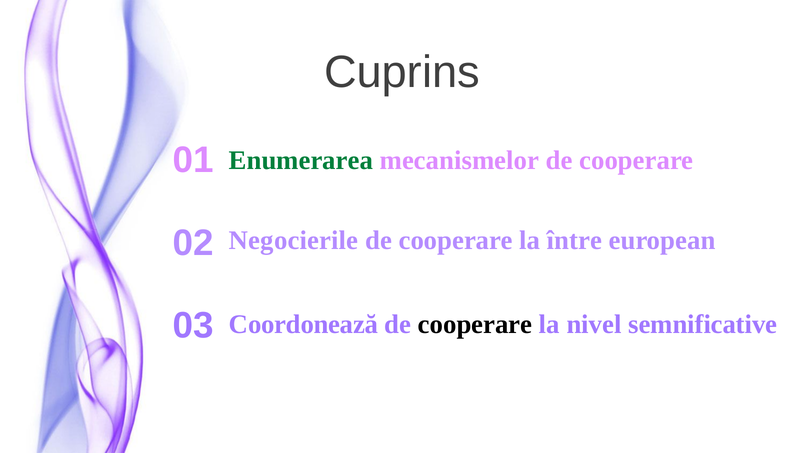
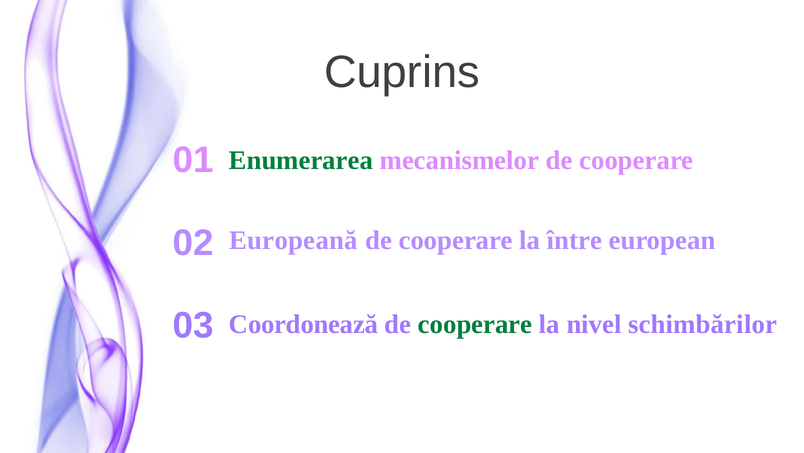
Negocierile: Negocierile -> Europeană (294, 240)
cooperare colour: black -> green (475, 324)
semnificative: semnificative -> schimbărilor (703, 324)
